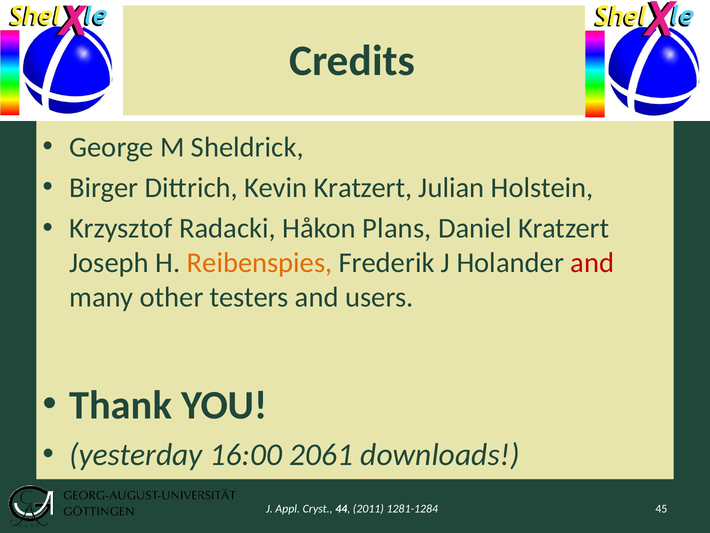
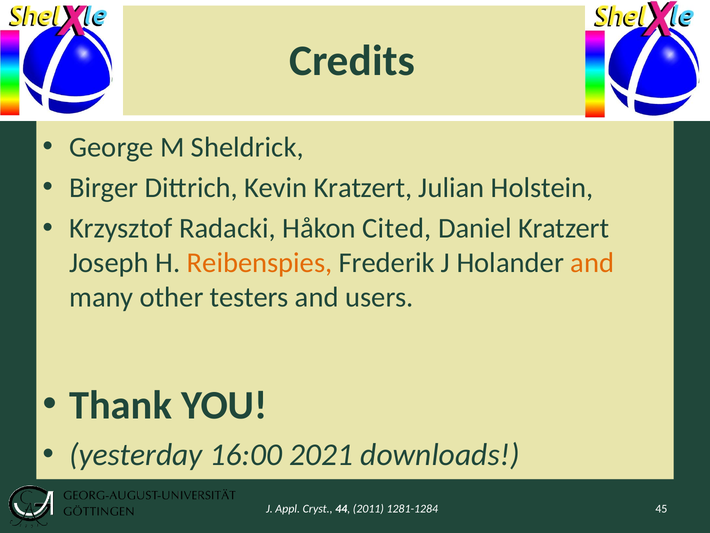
Plans: Plans -> Cited (397, 228)
and colour: red -> orange (592, 263)
2061: 2061 -> 2021 (321, 454)
